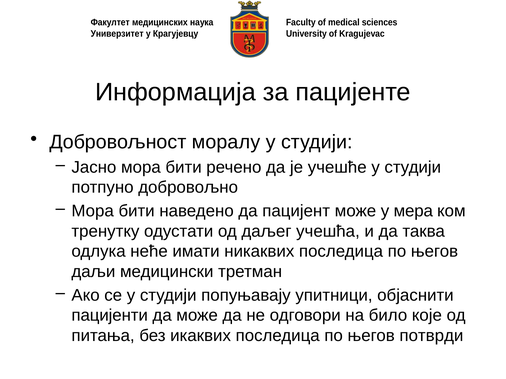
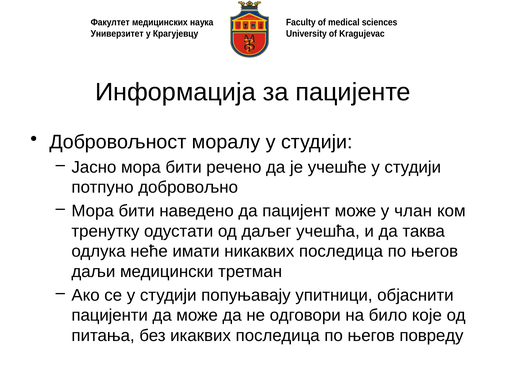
мера: мера -> члан (413, 211)
потврди: потврди -> повреду (431, 336)
